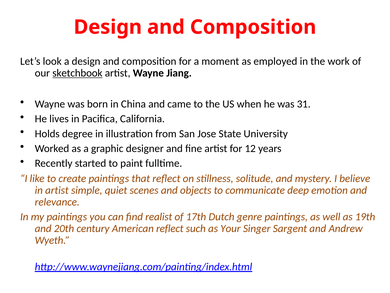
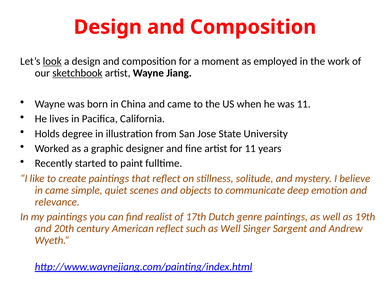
look underline: none -> present (52, 61)
was 31: 31 -> 11 (304, 104)
for 12: 12 -> 11 (250, 148)
in artist: artist -> came (57, 190)
such as Your: Your -> Well (230, 228)
